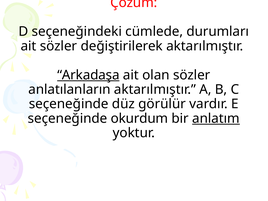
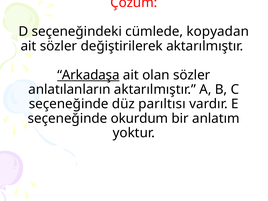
durumları: durumları -> kopyadan (218, 32)
görülür: görülür -> parıltısı (162, 104)
anlatım underline: present -> none (216, 118)
